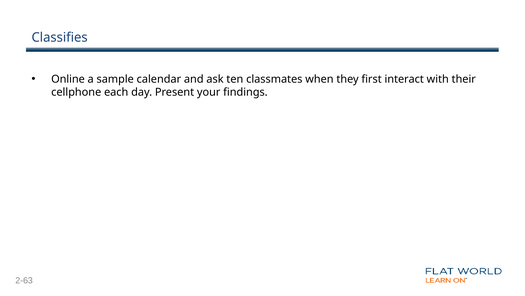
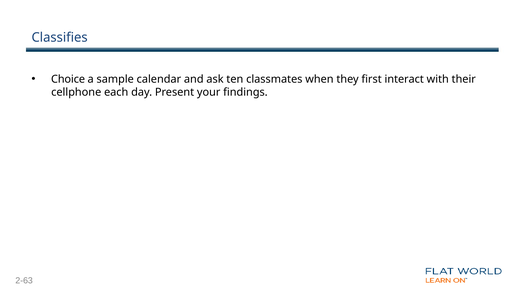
Online: Online -> Choice (68, 79)
